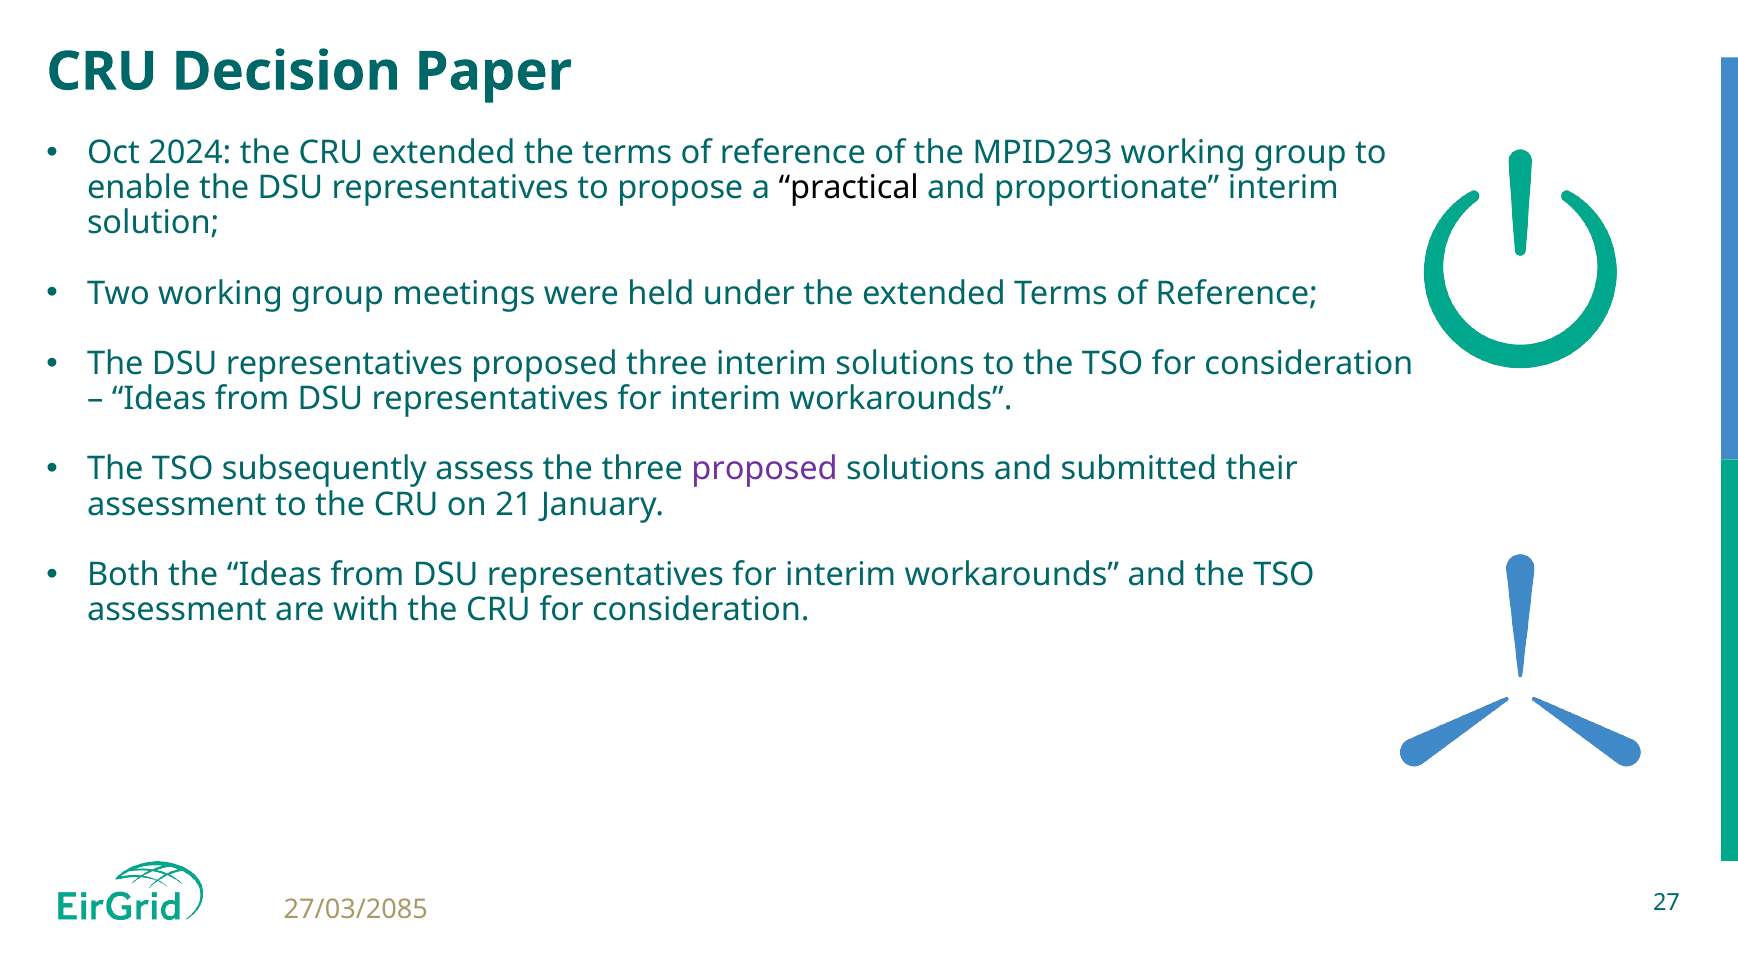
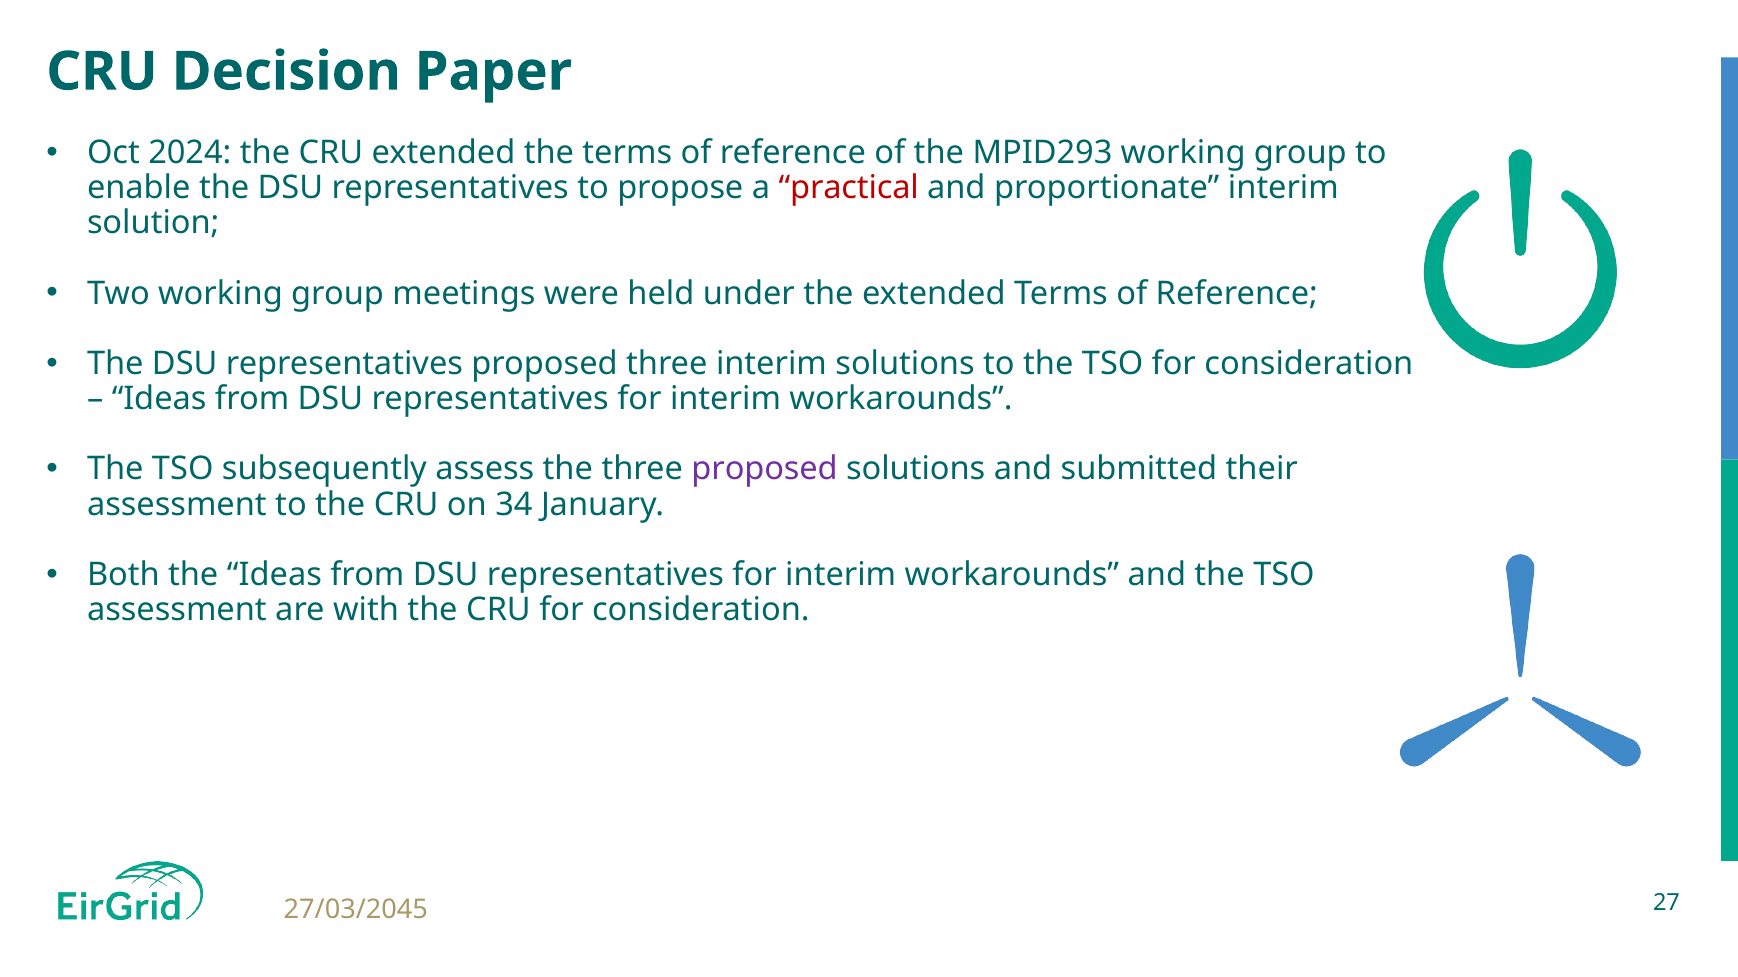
practical colour: black -> red (849, 188)
21: 21 -> 34 (514, 505)
27/03/2085: 27/03/2085 -> 27/03/2045 (356, 910)
